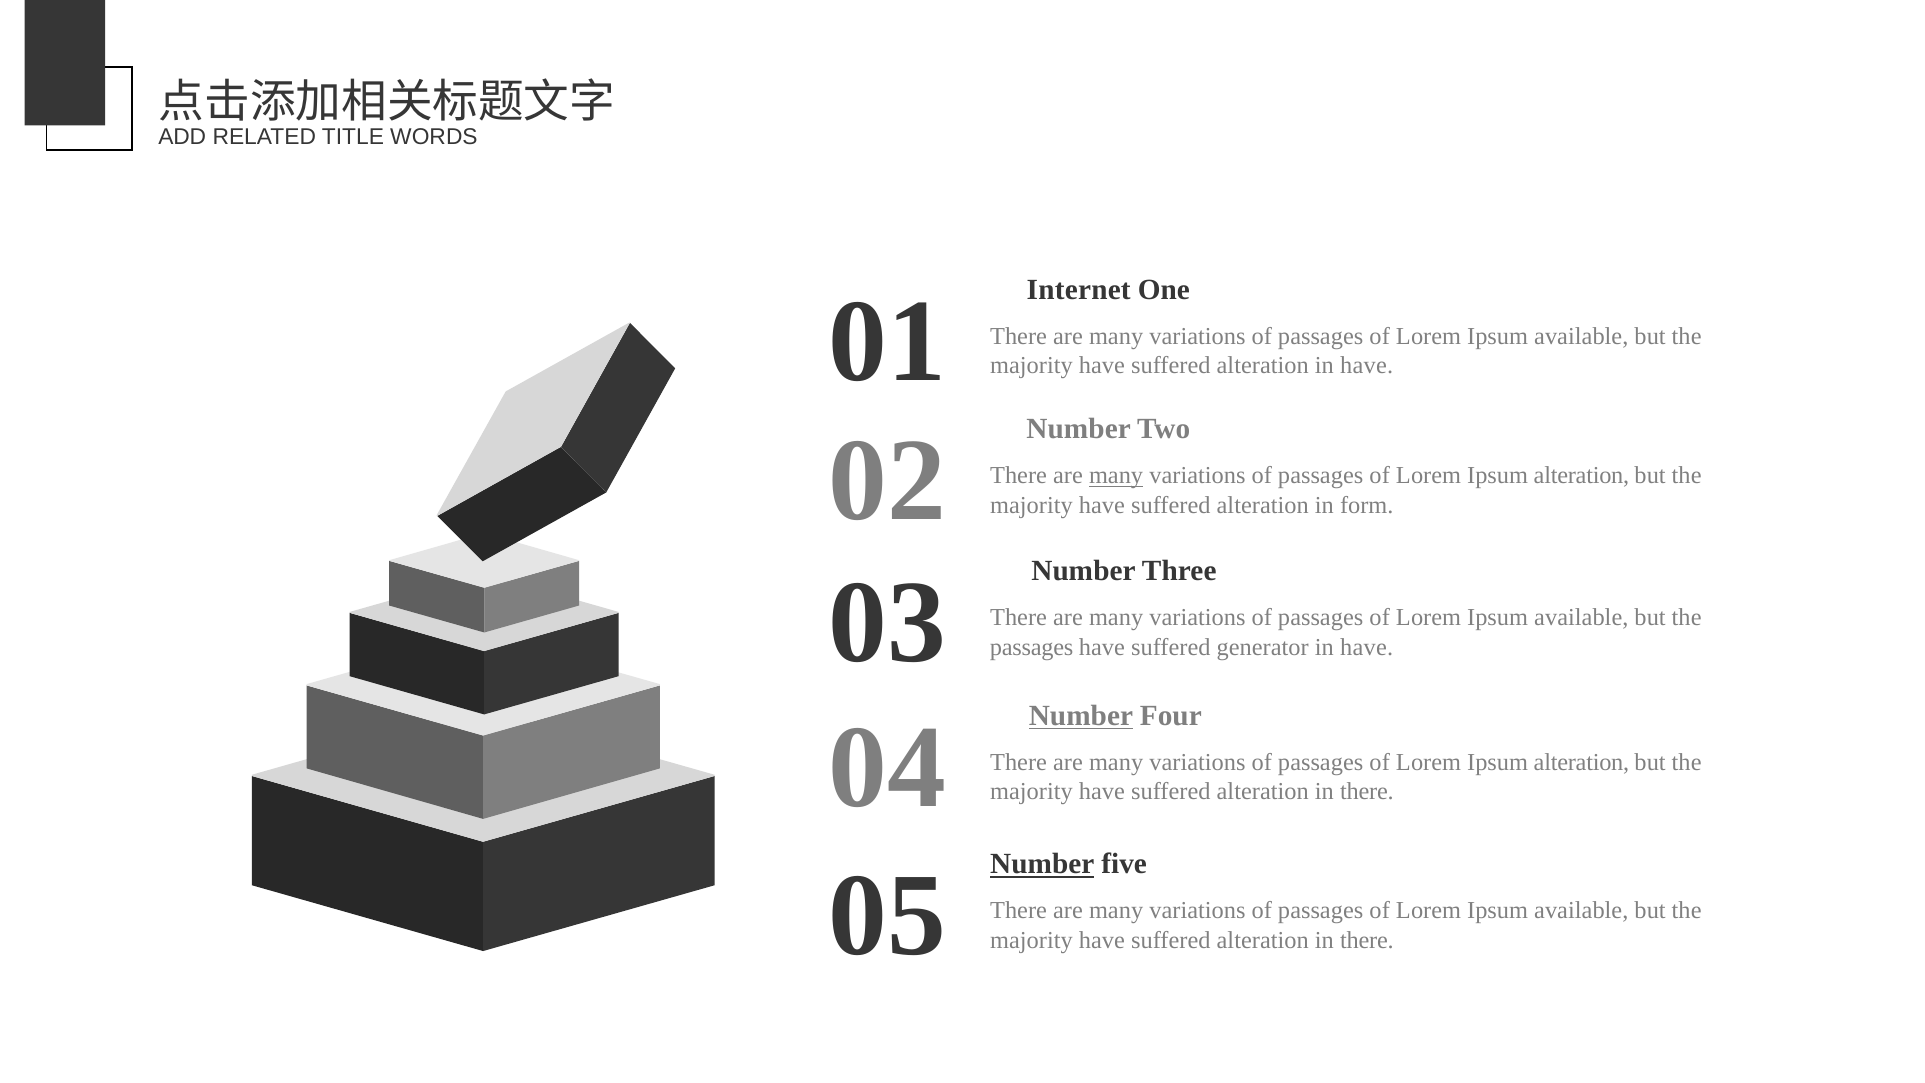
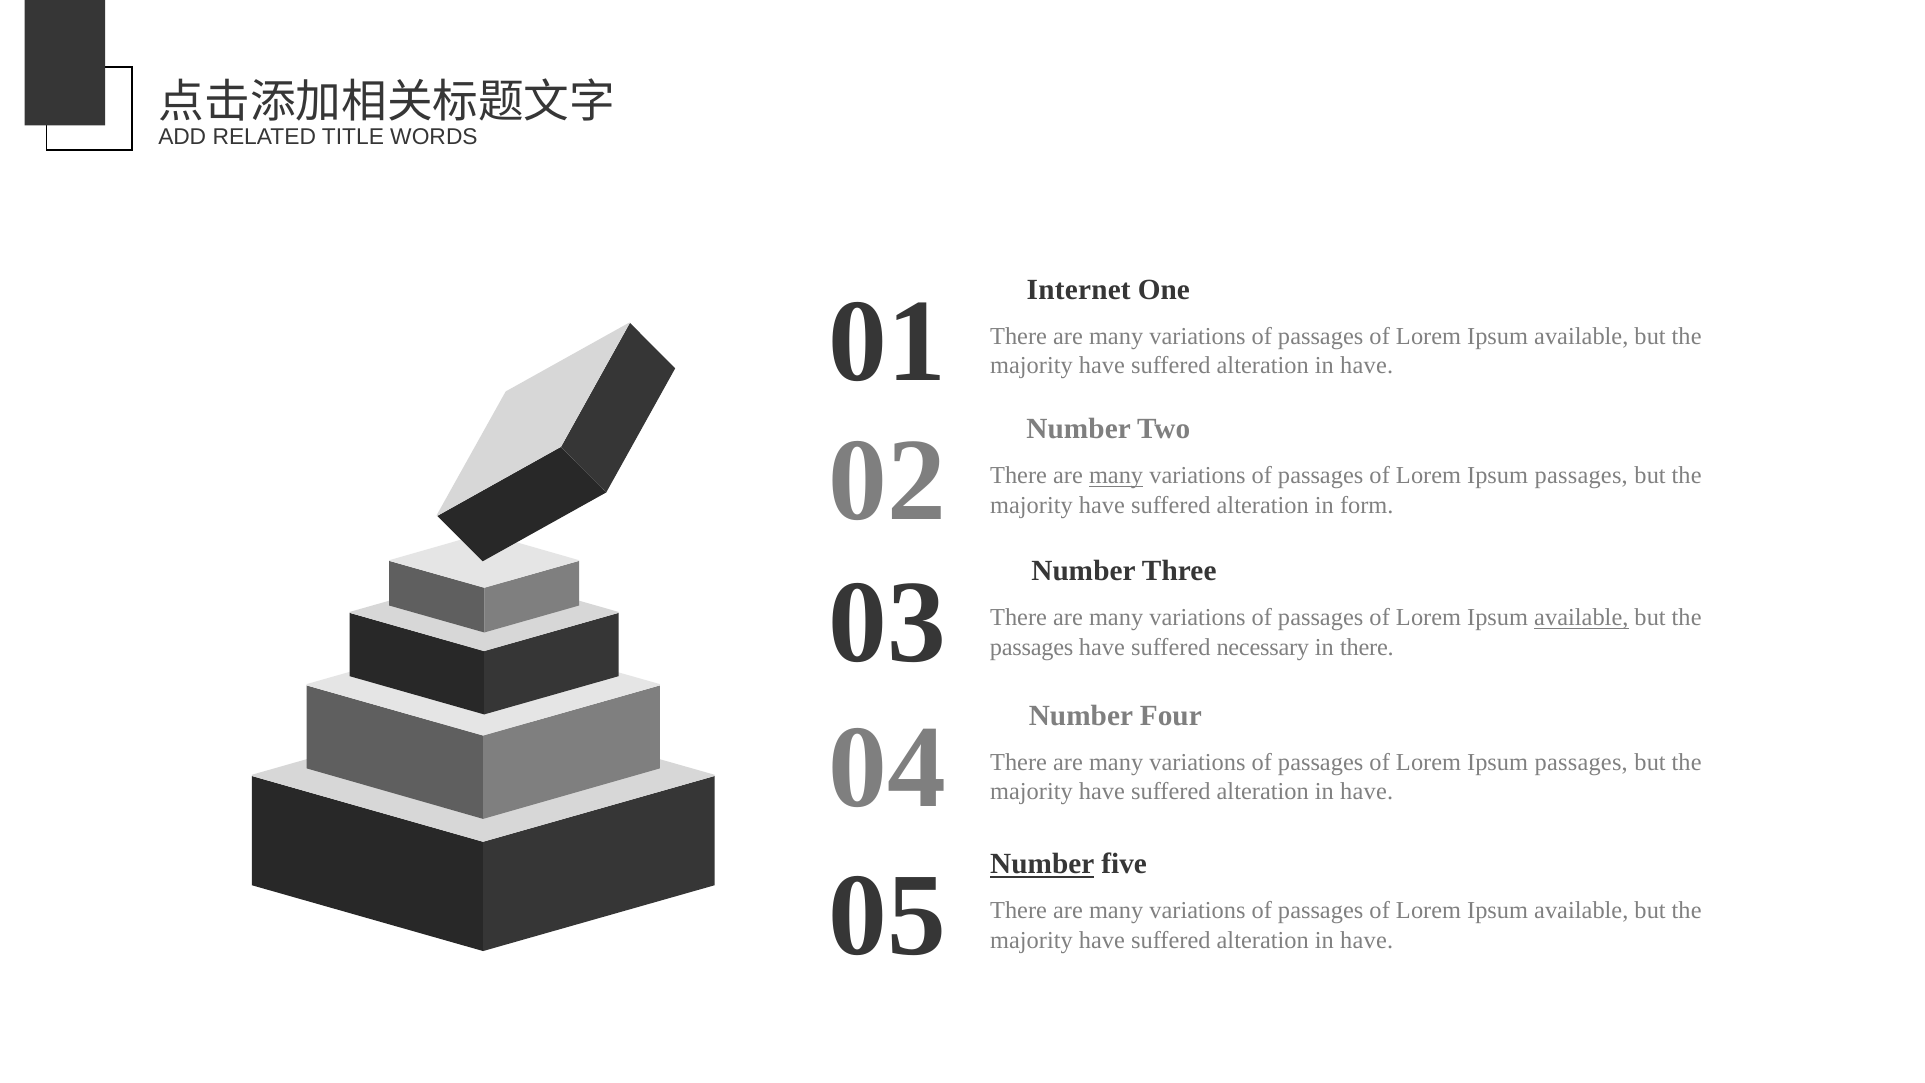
alteration: alteration -> passages (1581, 476)
available underline: none -> present (1581, 618)
generator: generator -> necessary (1263, 647)
have: have -> there (1367, 647)
Number underline: present -> none (1081, 716)
alteration: alteration -> passages (1581, 762)
there: there -> have (1367, 792)
there: there -> have (1367, 940)
